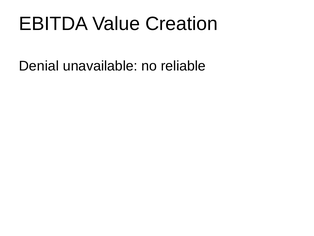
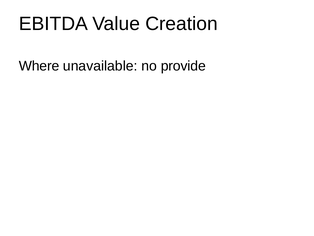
Denial: Denial -> Where (39, 66)
reliable: reliable -> provide (183, 66)
